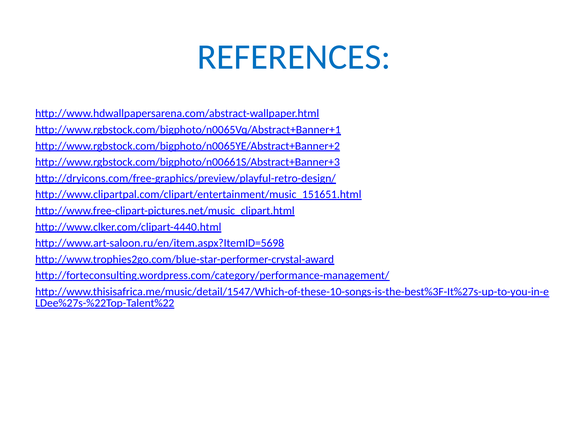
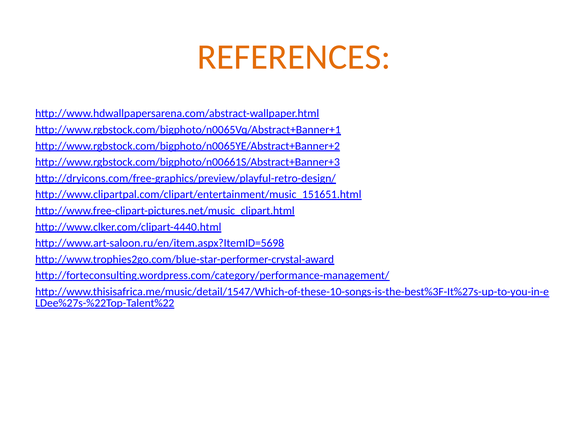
REFERENCES colour: blue -> orange (294, 57)
